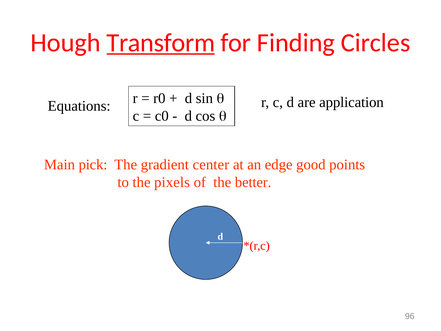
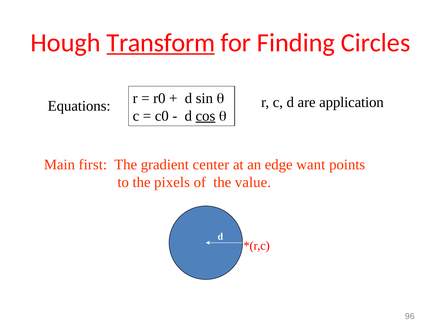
cos underline: none -> present (205, 116)
pick: pick -> first (93, 165)
good: good -> want (311, 165)
better: better -> value (253, 182)
